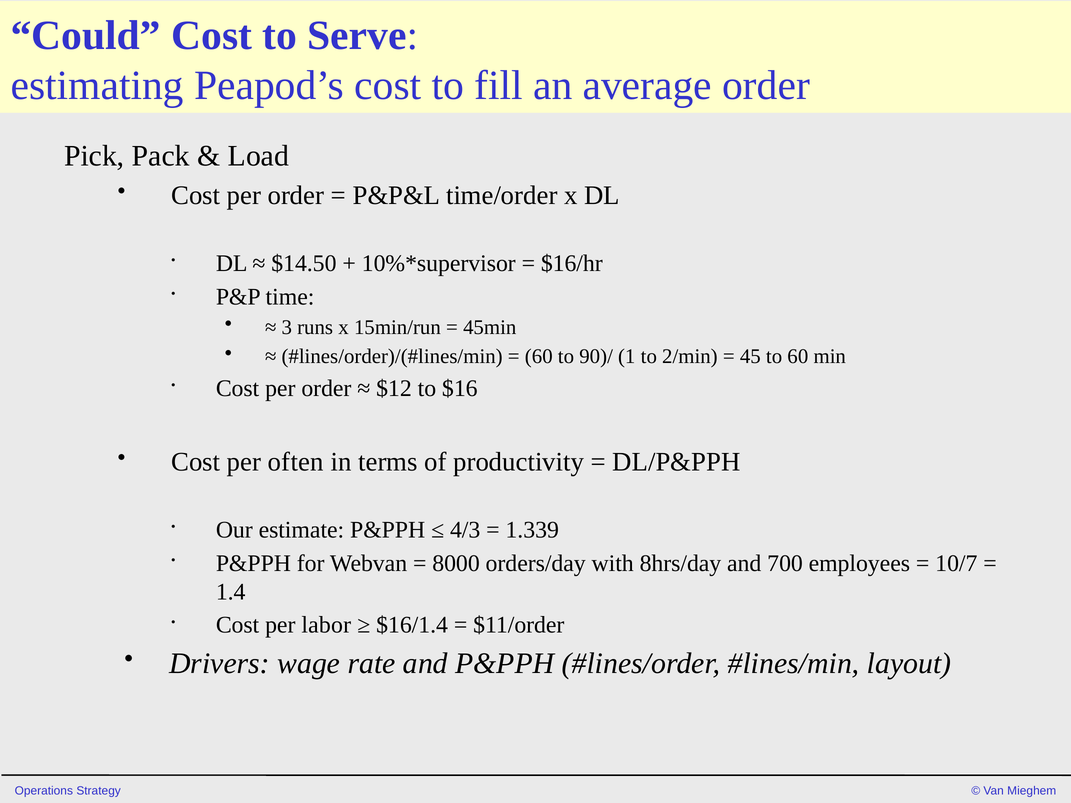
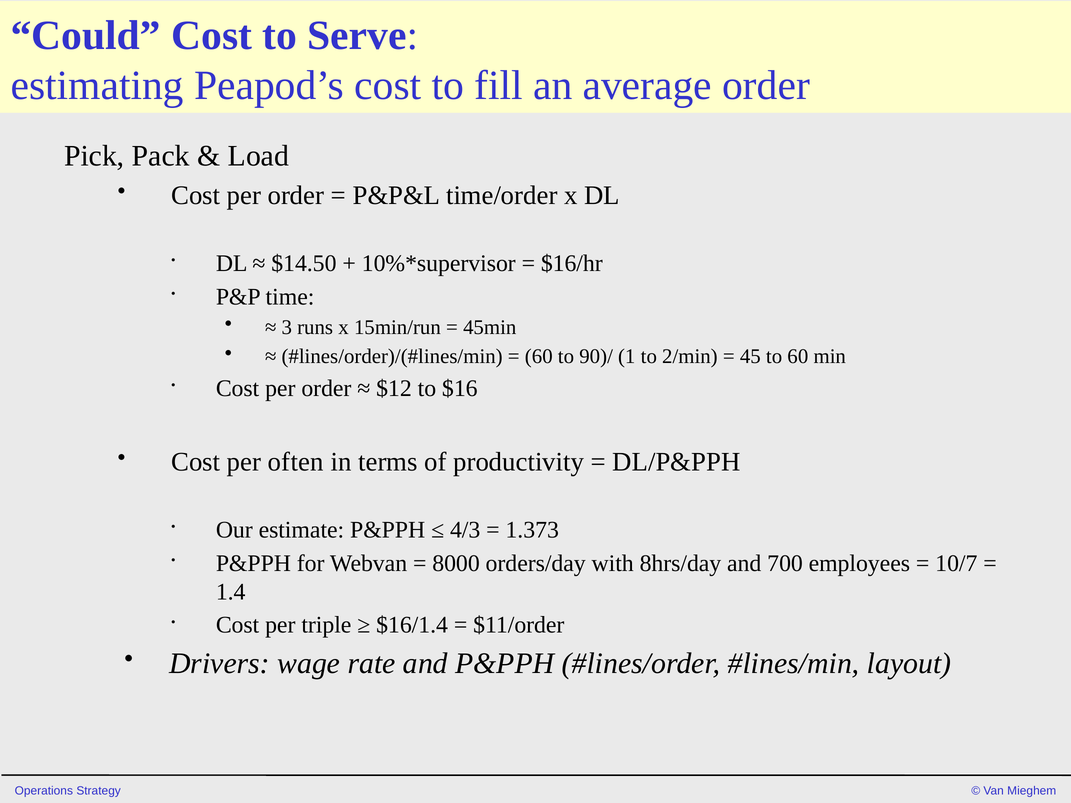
1.339: 1.339 -> 1.373 (532, 530)
labor: labor -> triple (326, 625)
